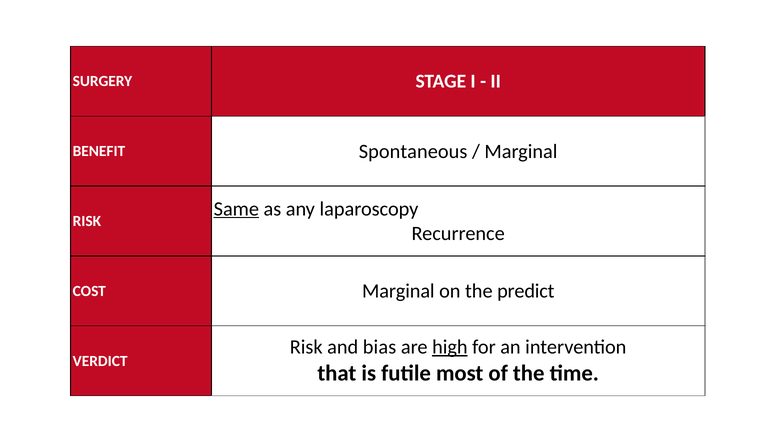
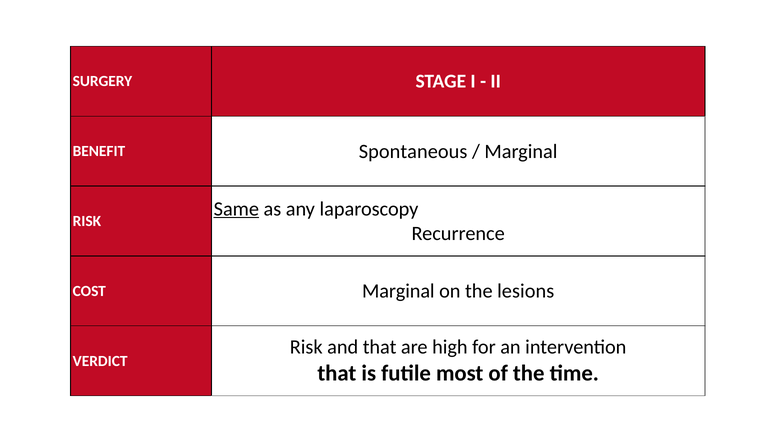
predict: predict -> lesions (526, 291)
and bias: bias -> that (380, 347)
high underline: present -> none (450, 347)
